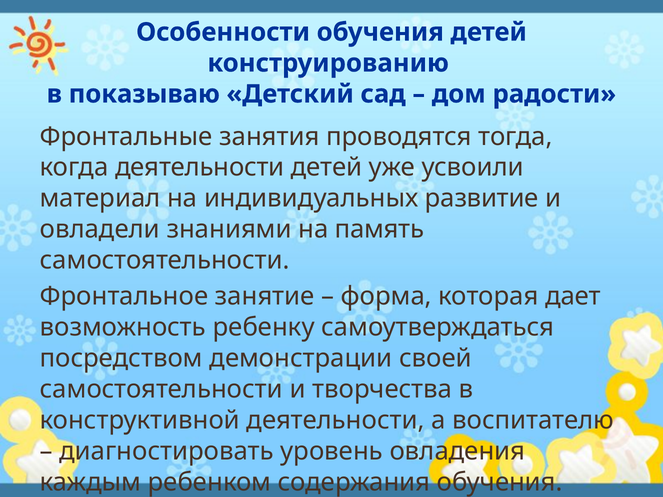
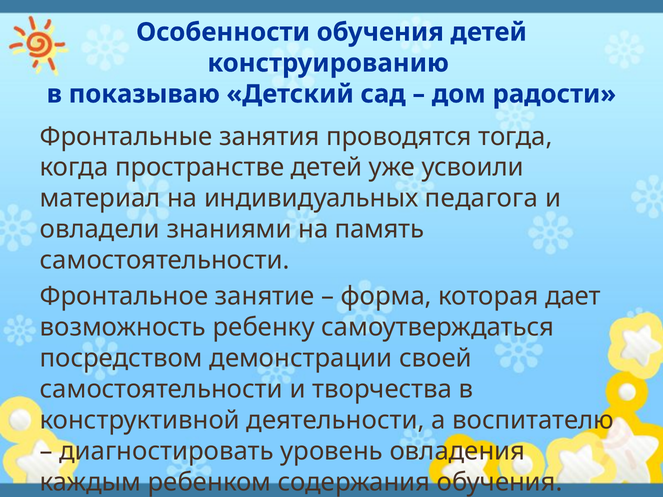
когда деятельности: деятельности -> пространстве (200, 168)
развитие: развитие -> педагога (482, 199)
